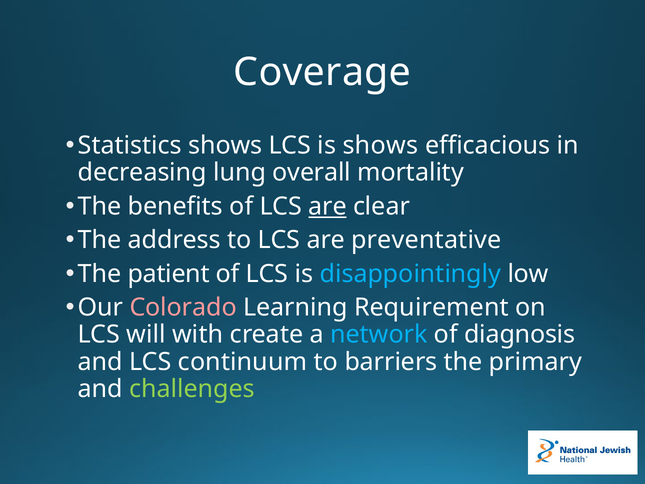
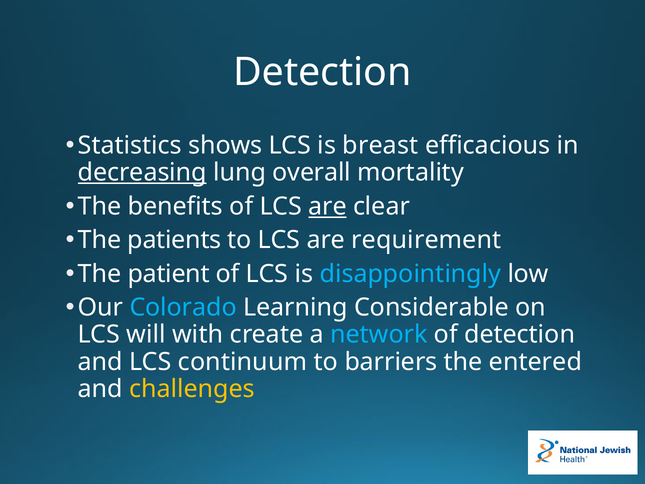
Coverage: Coverage -> Detection (322, 72)
is shows: shows -> breast (380, 145)
decreasing underline: none -> present (142, 172)
address: address -> patients (174, 240)
preventative: preventative -> requirement (426, 240)
Colorado colour: pink -> light blue (183, 307)
Requirement: Requirement -> Considerable (431, 307)
of diagnosis: diagnosis -> detection (520, 335)
primary: primary -> entered (535, 362)
challenges colour: light green -> yellow (192, 389)
